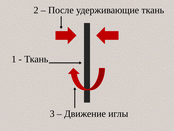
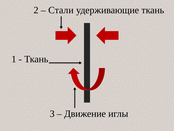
После: После -> Стали (61, 10)
